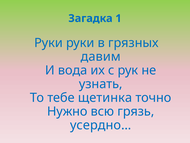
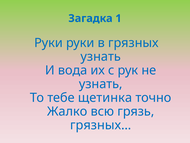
давим: давим -> узнать (101, 56)
Нужно: Нужно -> Жалко (67, 111)
усердно…: усердно… -> грязных… (101, 125)
